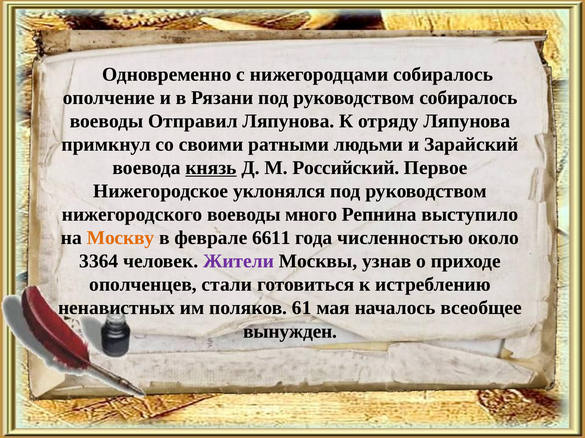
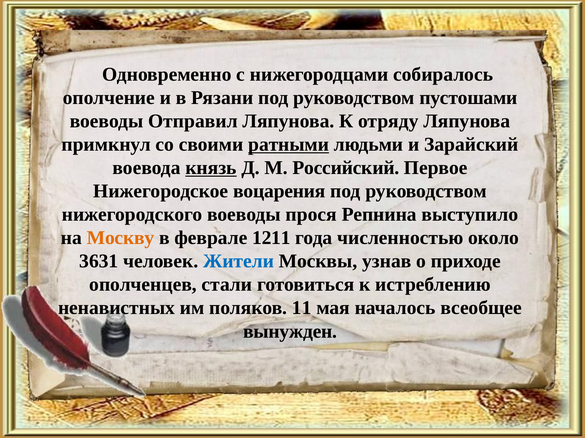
руководством собиралось: собиралось -> пустошами (468, 98)
ратными underline: none -> present (289, 145)
уклонялся: уклонялся -> воцарения (279, 191)
много: много -> прося (311, 215)
6611: 6611 -> 1211 (271, 238)
3364: 3364 -> 3631 (99, 262)
Жители colour: purple -> blue (239, 262)
61: 61 -> 11 (302, 308)
